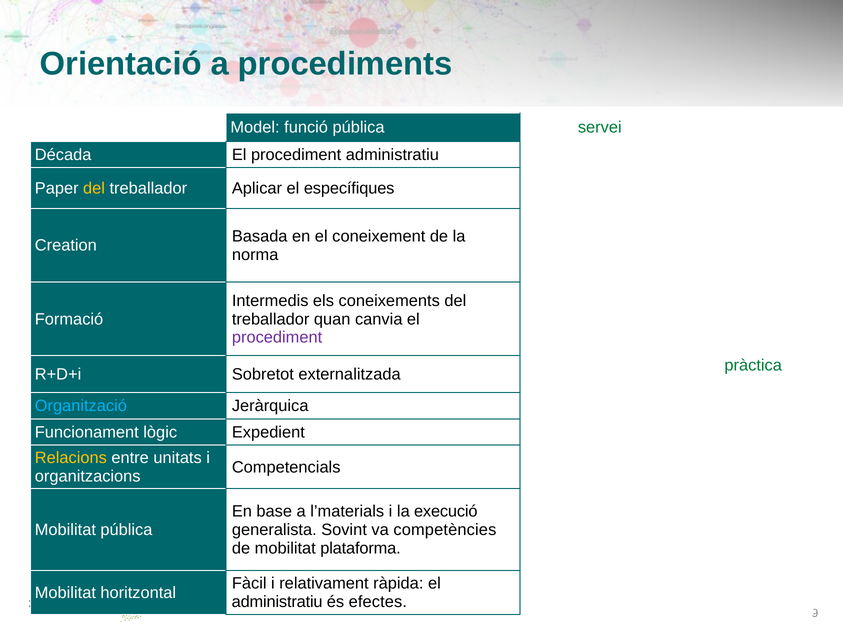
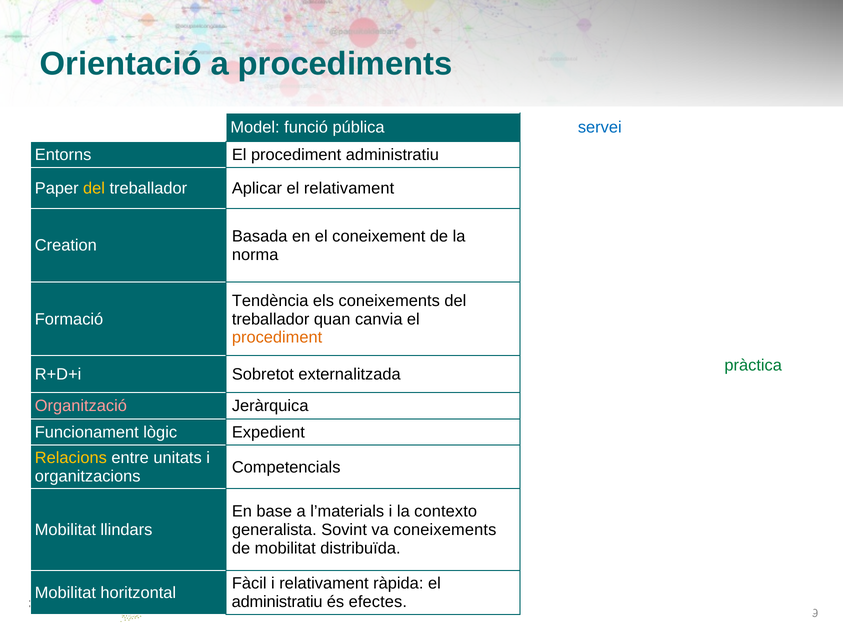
servei colour: green -> blue (600, 127)
Década: Década -> Entorns (63, 155)
el específiques: específiques -> relativament (349, 188)
Intermedis: Intermedis -> Tendència (270, 301)
procediment colour: purple -> orange (277, 338)
Organització colour: light blue -> pink (81, 406)
execució: execució -> contexto (446, 512)
Mobilitat pública: pública -> llindars (126, 530)
va competències: competències -> coneixements (445, 530)
plataforma: plataforma -> distribuïda (360, 548)
